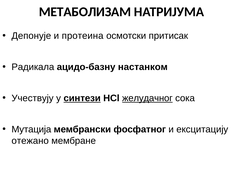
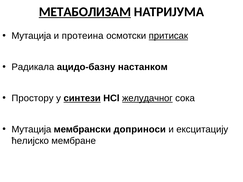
МЕТАБОЛИЗАМ underline: none -> present (85, 12)
Депонује: Депонује -> Мутација (31, 36)
притисак underline: none -> present (168, 36)
Учествују: Учествују -> Простору (33, 98)
фосфатног: фосфатног -> доприноси (140, 130)
отежано: отежано -> ћелијско (30, 141)
